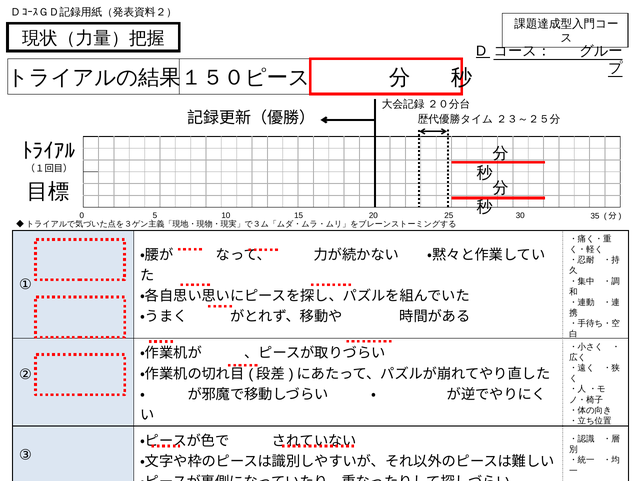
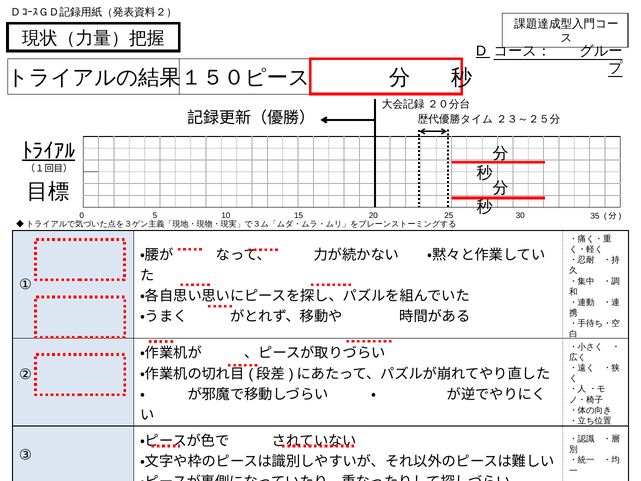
ﾄﾗｲｱﾙ underline: none -> present (48, 151)
